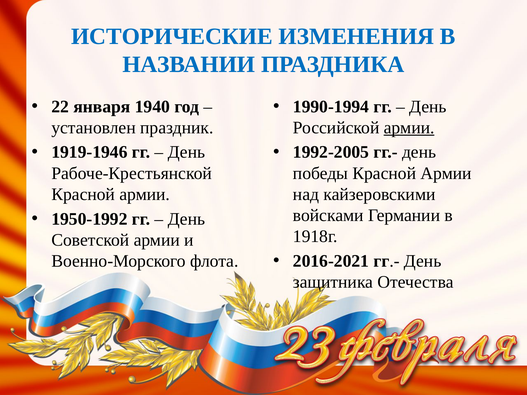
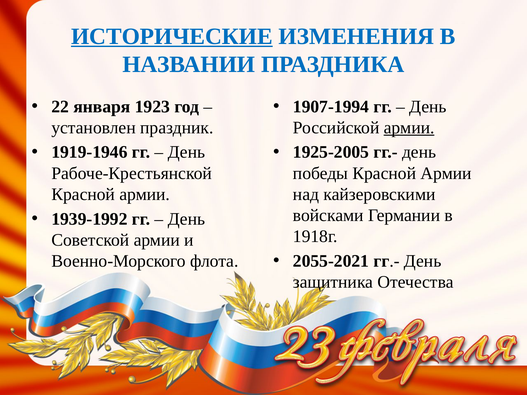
ИСТОРИЧЕСКИЕ underline: none -> present (172, 36)
1940: 1940 -> 1923 (152, 107)
1990-1994: 1990-1994 -> 1907-1994 (331, 107)
1992-2005: 1992-2005 -> 1925-2005 (331, 152)
1950-1992: 1950-1992 -> 1939-1992 (89, 219)
2016-2021: 2016-2021 -> 2055-2021 (331, 261)
